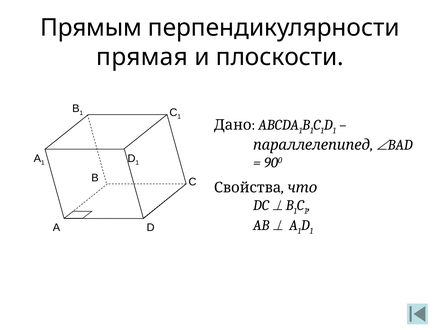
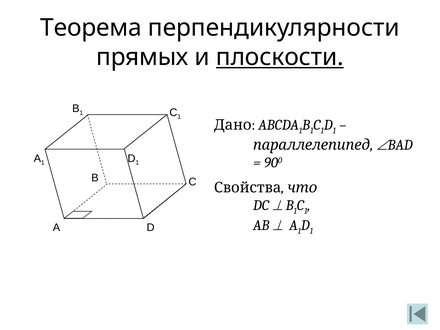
Прямым: Прямым -> Теорема (91, 28)
прямая: прямая -> прямых (142, 57)
плоскости underline: none -> present (280, 57)
